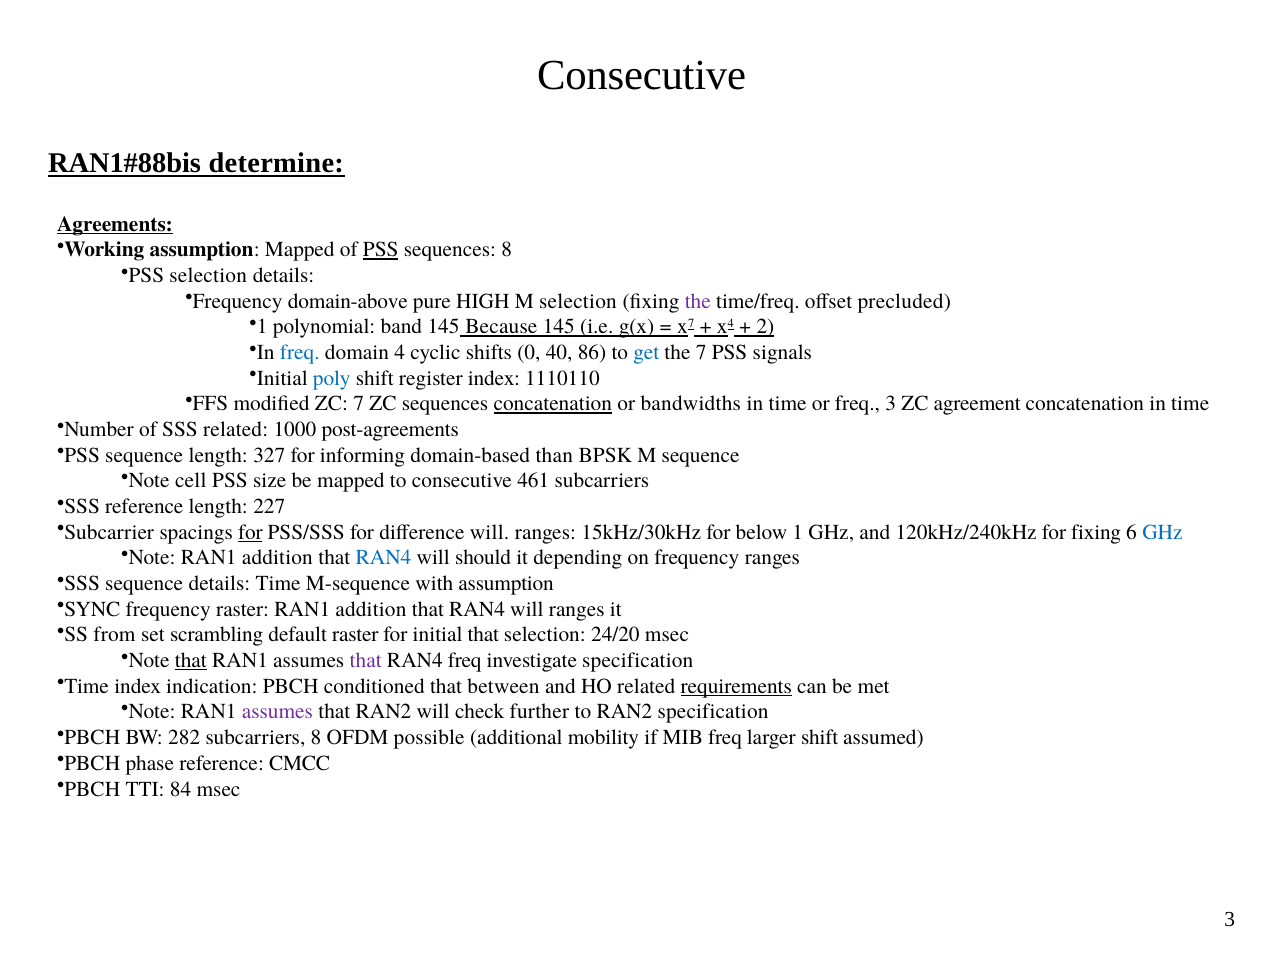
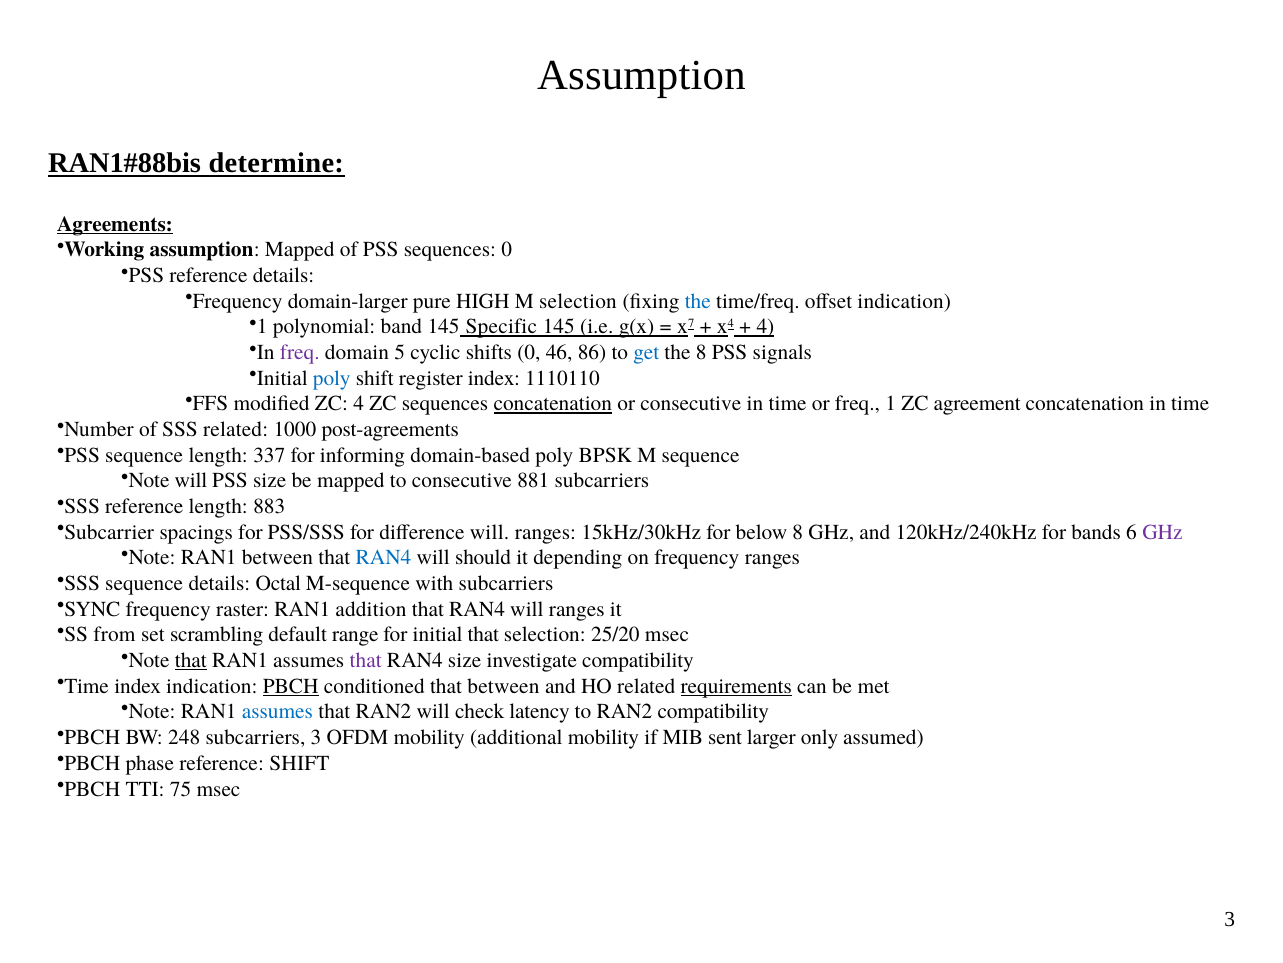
Consecutive: Consecutive -> Assumption (641, 75)
PSS underline: present -> none (381, 250)
sequences 8: 8 -> 0 (507, 250)
PSS selection: selection -> reference (208, 275)
domain-above: domain-above -> domain-larger (348, 301)
the colour: purple -> blue (698, 301)
offset precluded: precluded -> indication (904, 301)
Because: Because -> Specific (501, 327)
2: 2 -> 4 (765, 327)
freq colour: blue -> purple (300, 352)
4: 4 -> 5 (400, 352)
40: 40 -> 46 (559, 352)
the 7: 7 -> 8 (701, 352)
ZC 7: 7 -> 4 (359, 404)
or bandwidths: bandwidths -> consecutive (691, 404)
freq 3: 3 -> 1 (891, 404)
327: 327 -> 337 (269, 455)
domain-based than: than -> poly (554, 455)
Note cell: cell -> will (191, 481)
461: 461 -> 881 (533, 481)
227: 227 -> 883 (269, 506)
for underline: present -> none (250, 532)
below 1: 1 -> 8 (798, 532)
for fixing: fixing -> bands (1096, 532)
GHz colour: blue -> purple (1162, 532)
Note RAN1 addition: addition -> between (277, 557)
details Time: Time -> Octal (278, 583)
with assumption: assumption -> subcarriers (506, 583)
default raster: raster -> range (355, 634)
24/20: 24/20 -> 25/20 (615, 634)
RAN4 freq: freq -> size (465, 660)
investigate specification: specification -> compatibility (638, 660)
PBCH underline: none -> present (291, 686)
assumes colour: purple -> blue (277, 711)
further: further -> latency (540, 711)
RAN2 specification: specification -> compatibility (713, 711)
282: 282 -> 248 (184, 737)
subcarriers 8: 8 -> 3 (316, 737)
OFDM possible: possible -> mobility (429, 737)
MIB freq: freq -> sent (725, 737)
larger shift: shift -> only (820, 737)
reference CMCC: CMCC -> SHIFT (299, 763)
84: 84 -> 75 (181, 788)
